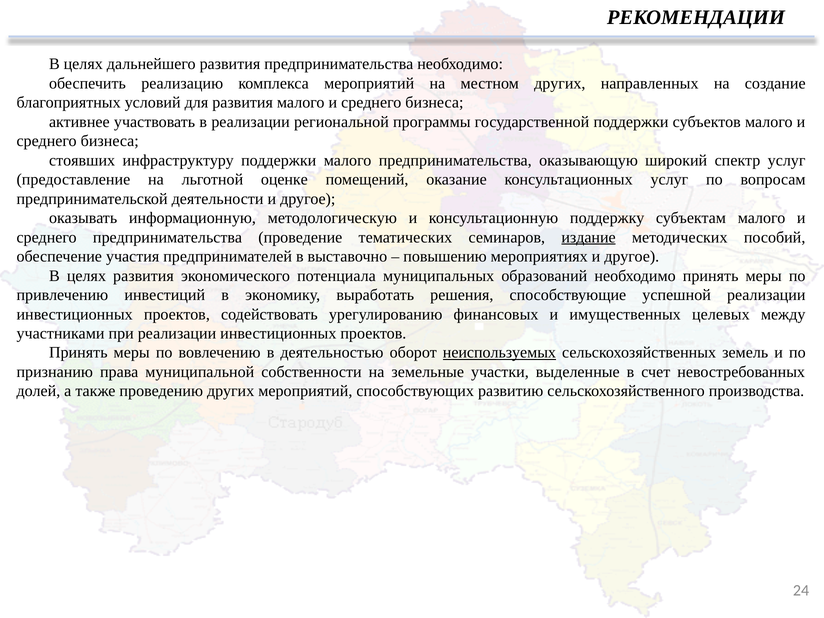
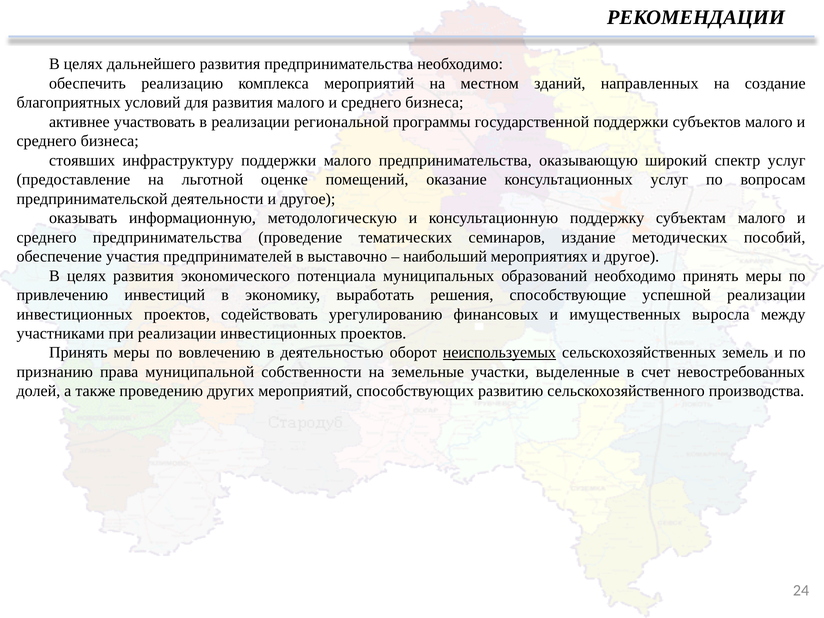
местном других: других -> зданий (560, 83)
издание underline: present -> none (589, 237)
повышению: повышению -> наибольший (445, 257)
целевых: целевых -> выросла (721, 314)
